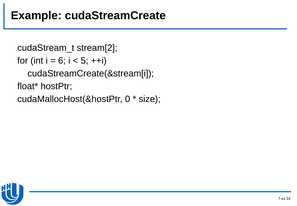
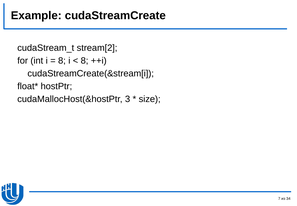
6: 6 -> 8 (62, 61)
5: 5 -> 8 (85, 61)
0: 0 -> 3 (128, 99)
